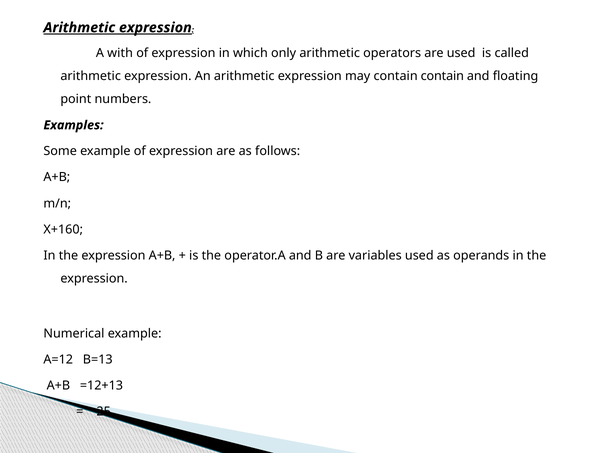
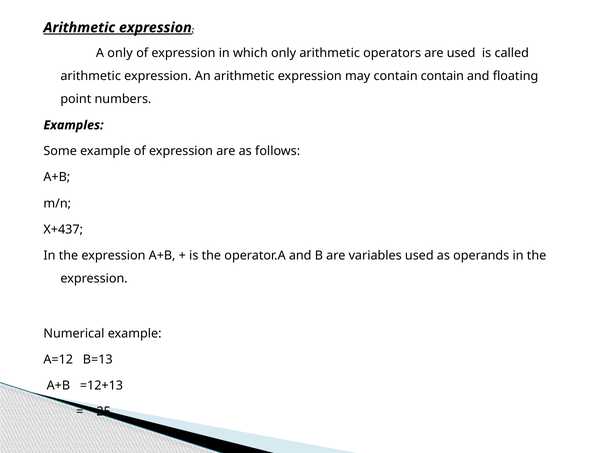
A with: with -> only (120, 53)
X+160: X+160 -> X+437 (63, 230)
